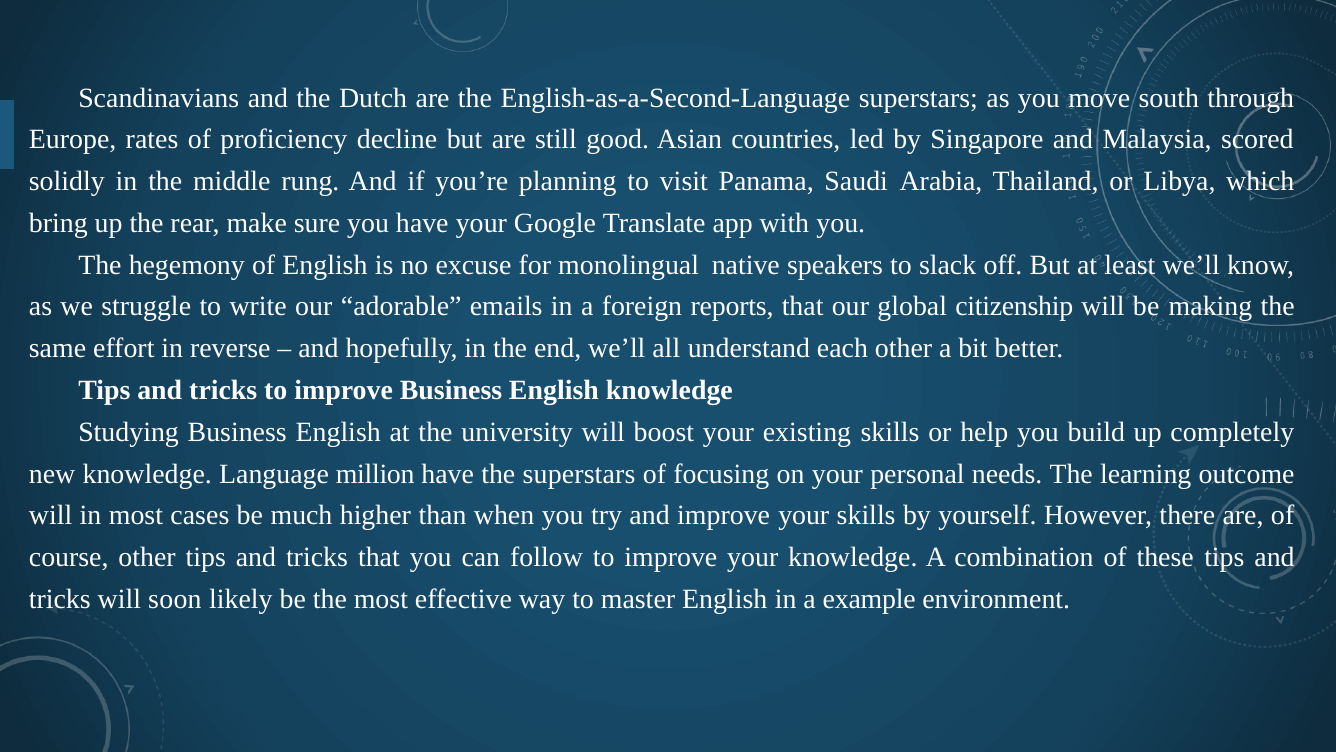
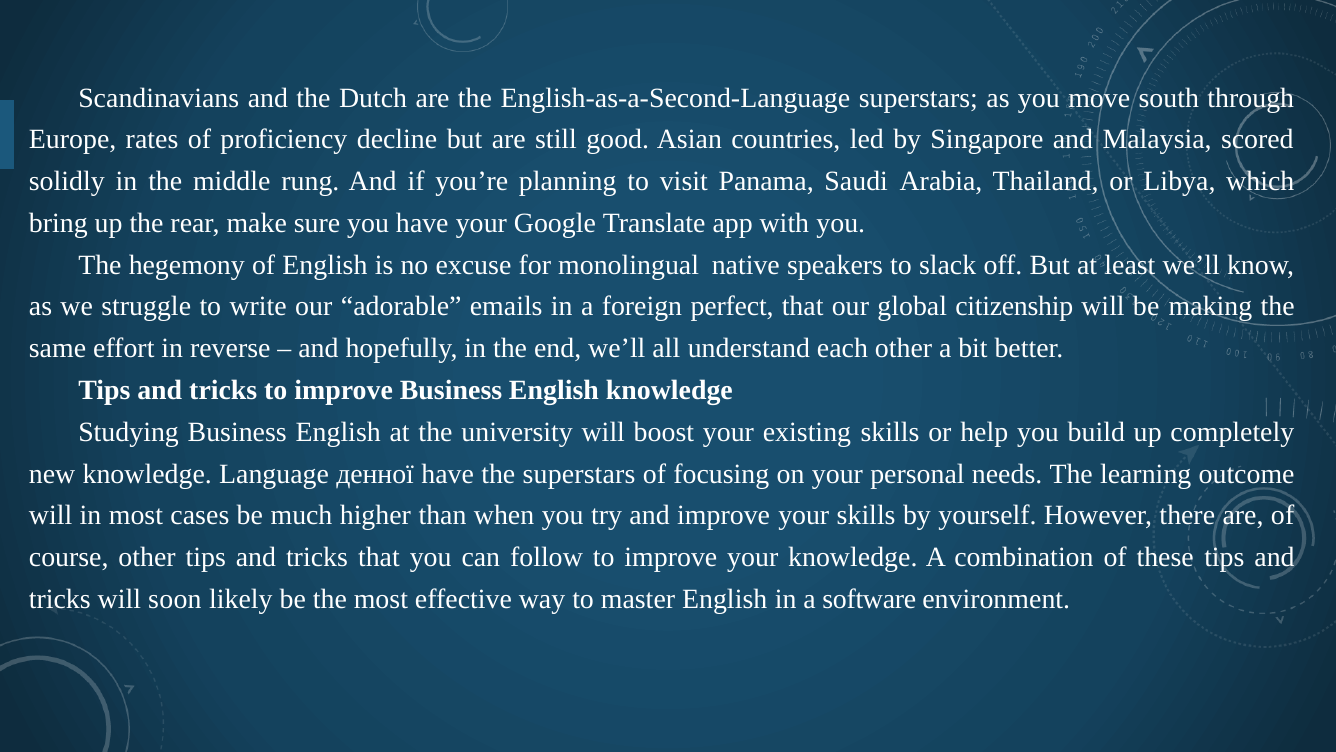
reports: reports -> perfect (732, 307)
million: million -> денної (375, 474)
example: example -> software (869, 599)
